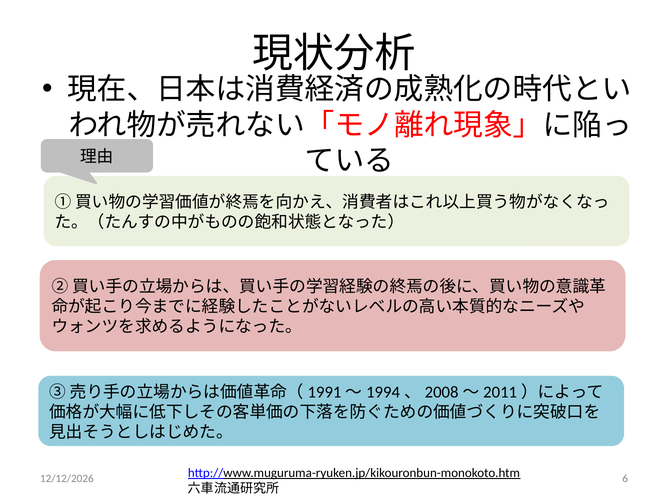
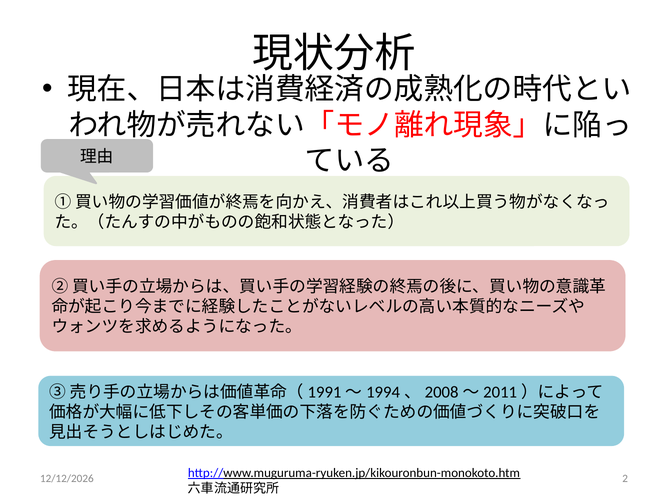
6: 6 -> 2 (625, 478)
